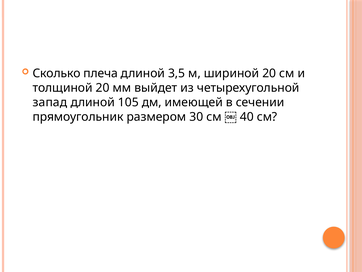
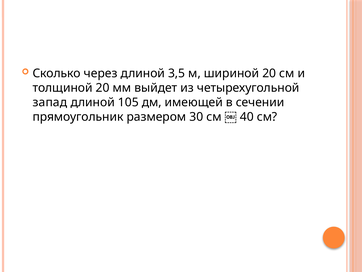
плеча: плеча -> через (101, 73)
